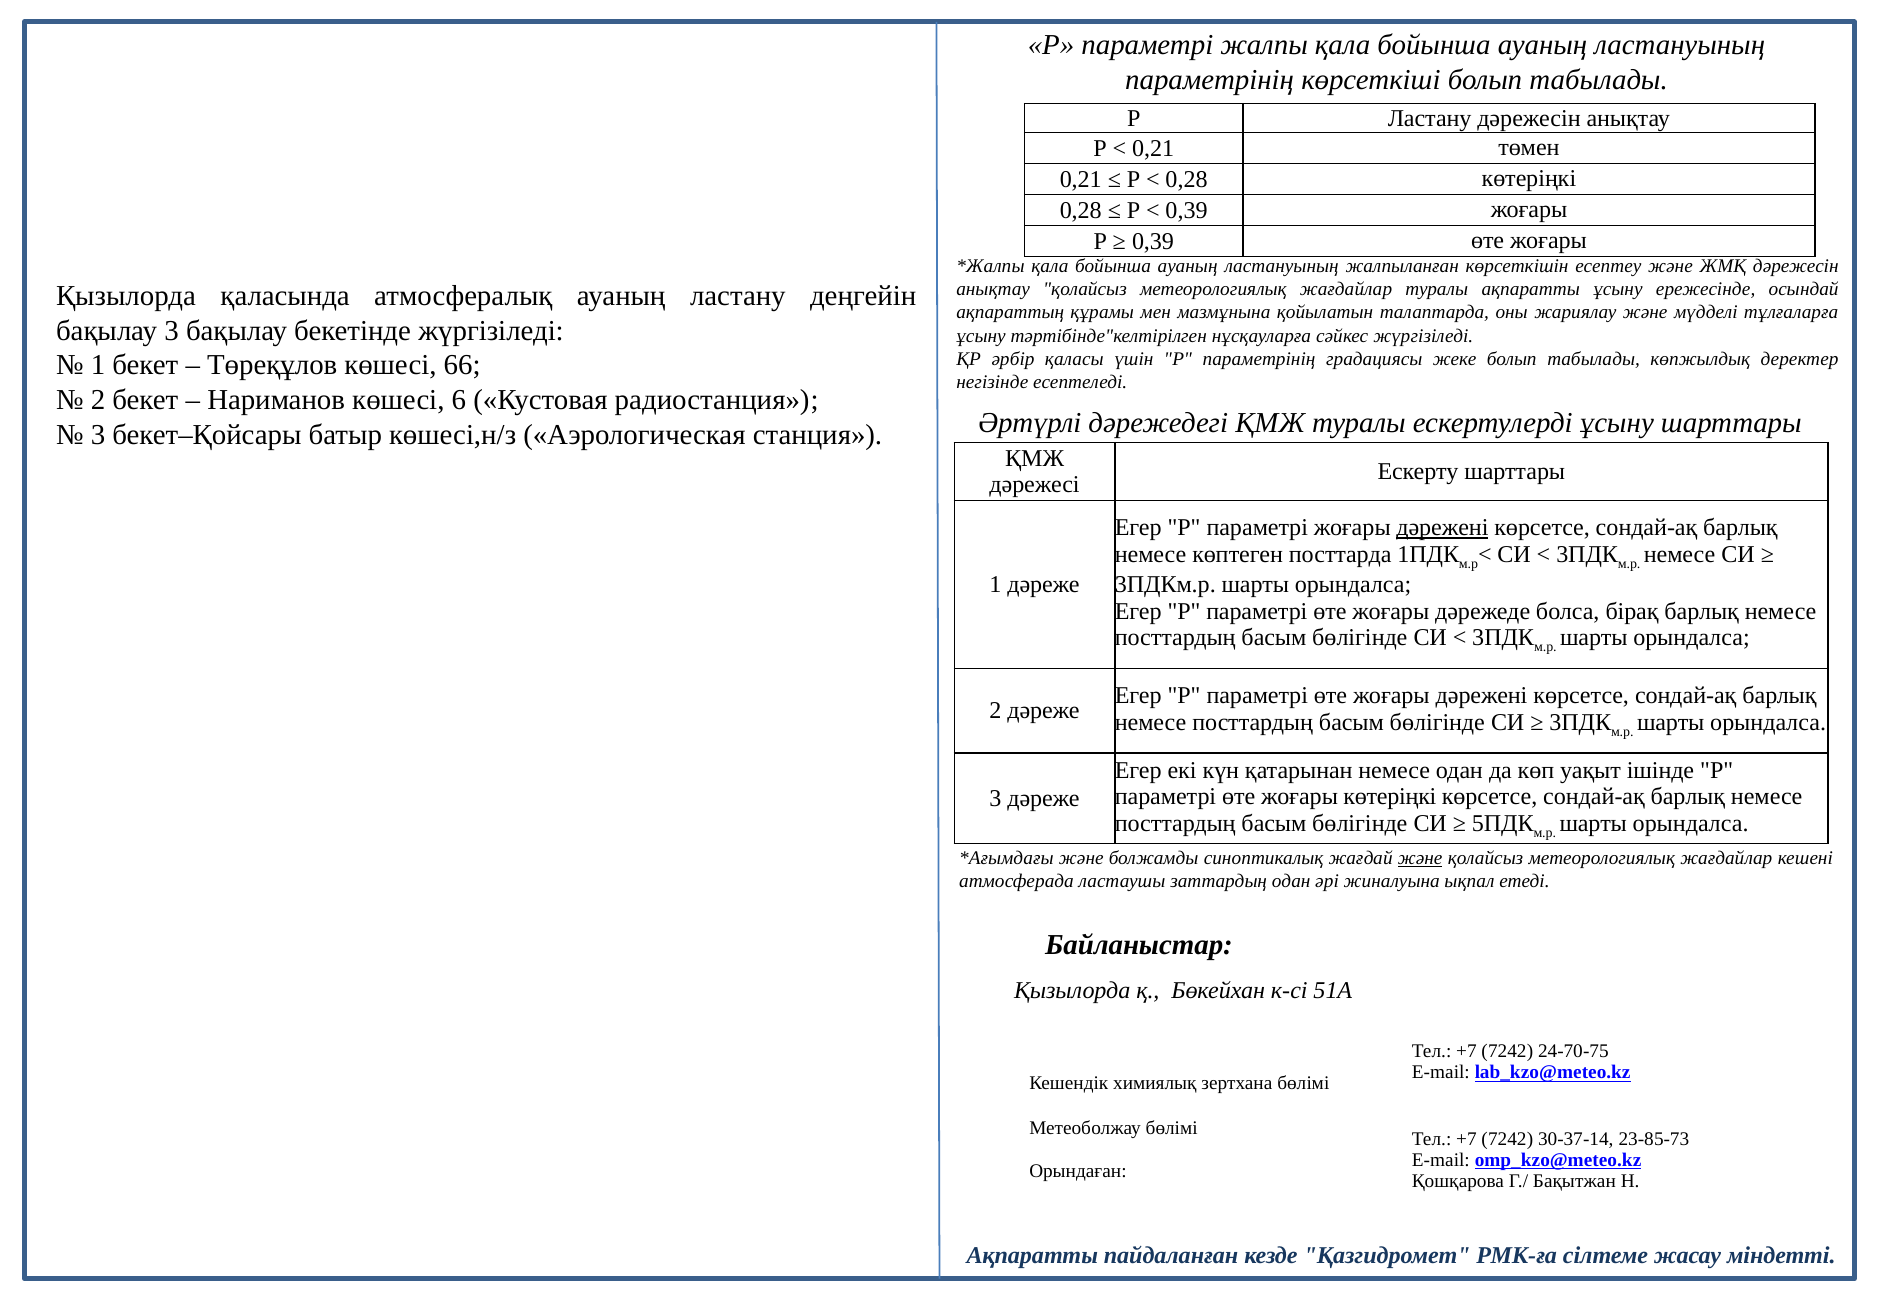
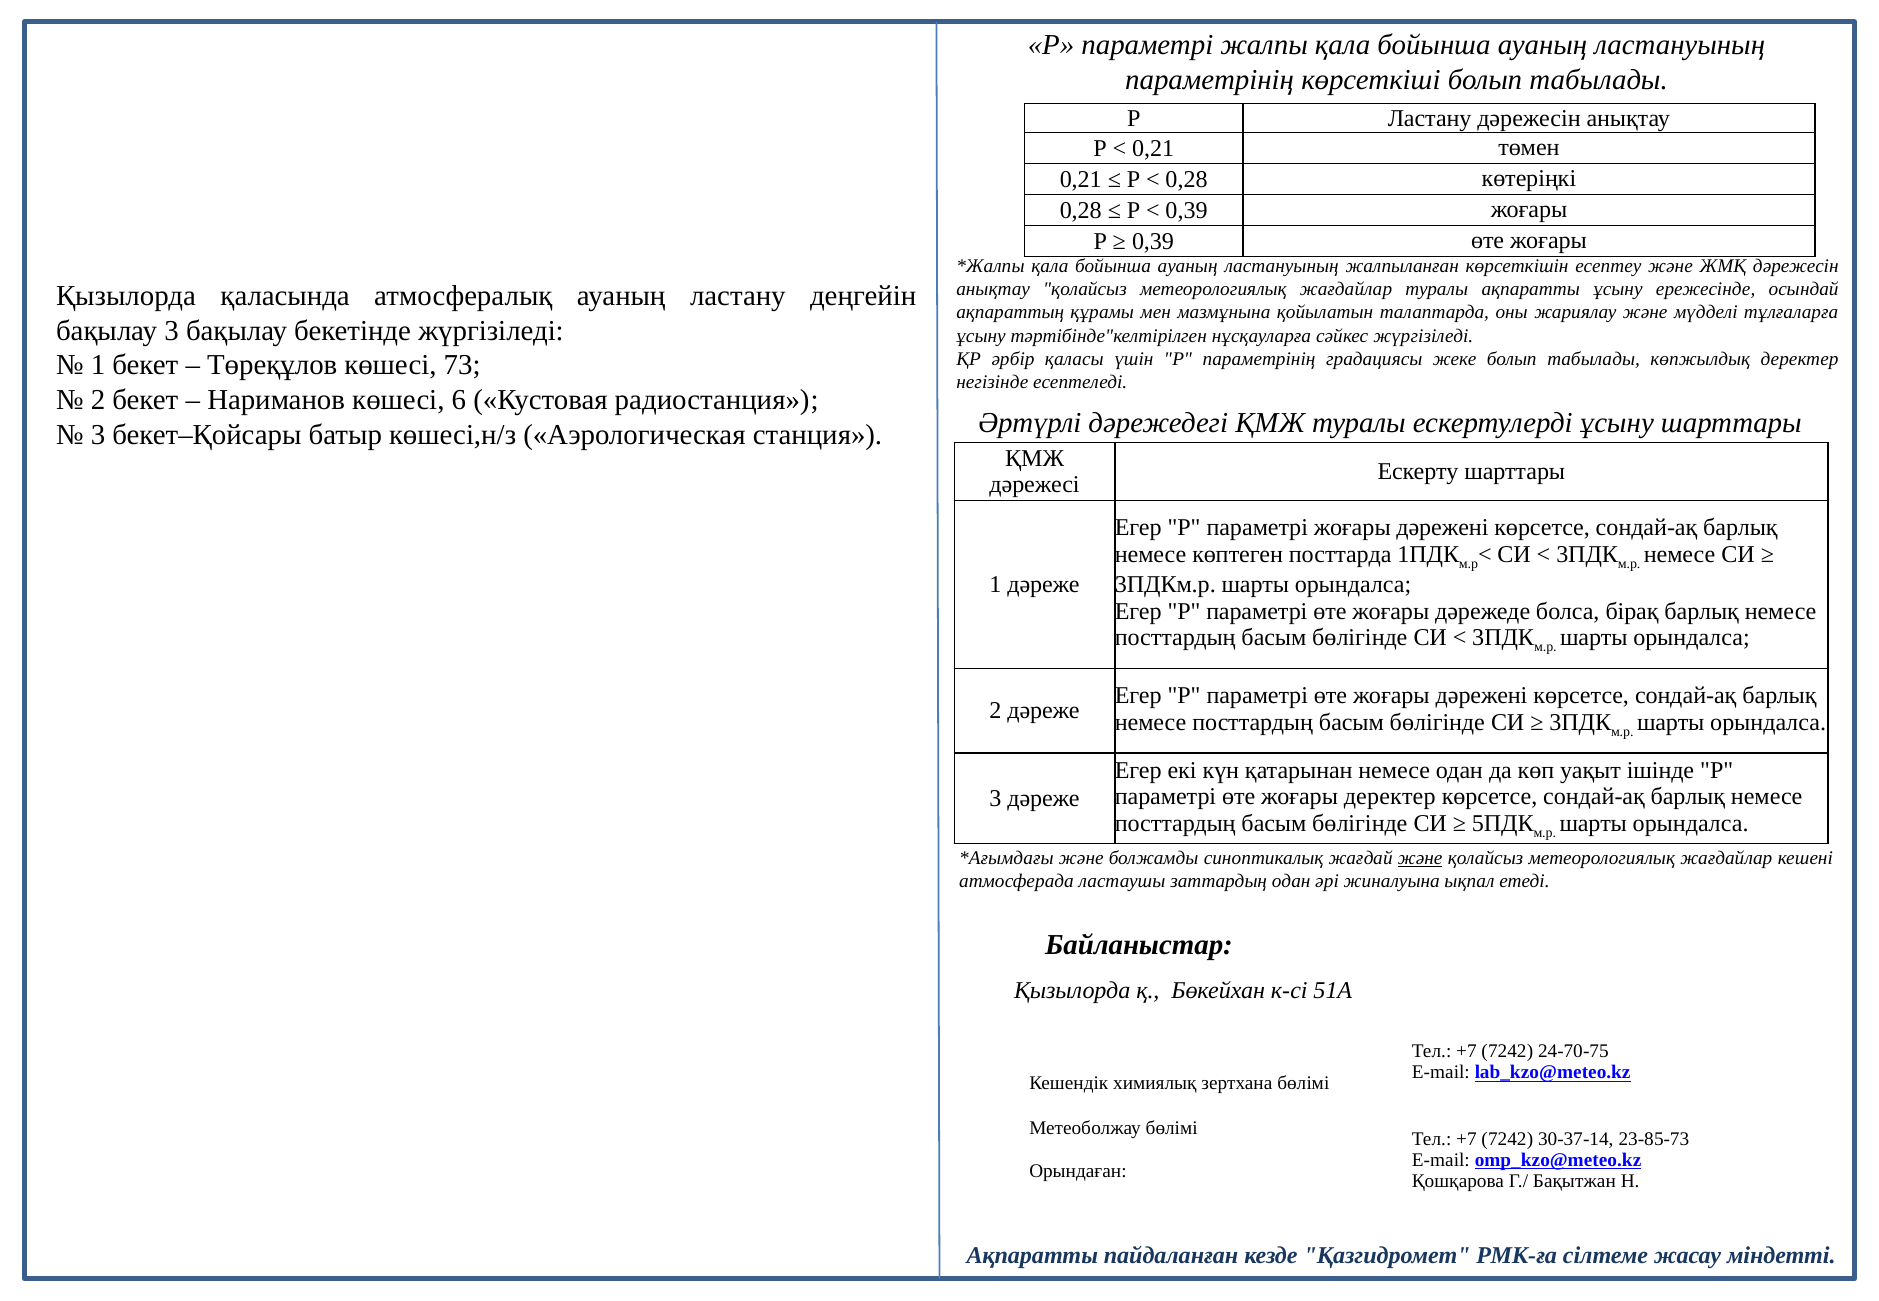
66: 66 -> 73 (462, 365)
дәрежені underline: present -> none (1442, 528)
жоғары көтеріңкі: көтеріңкі -> деректер (1390, 797)
